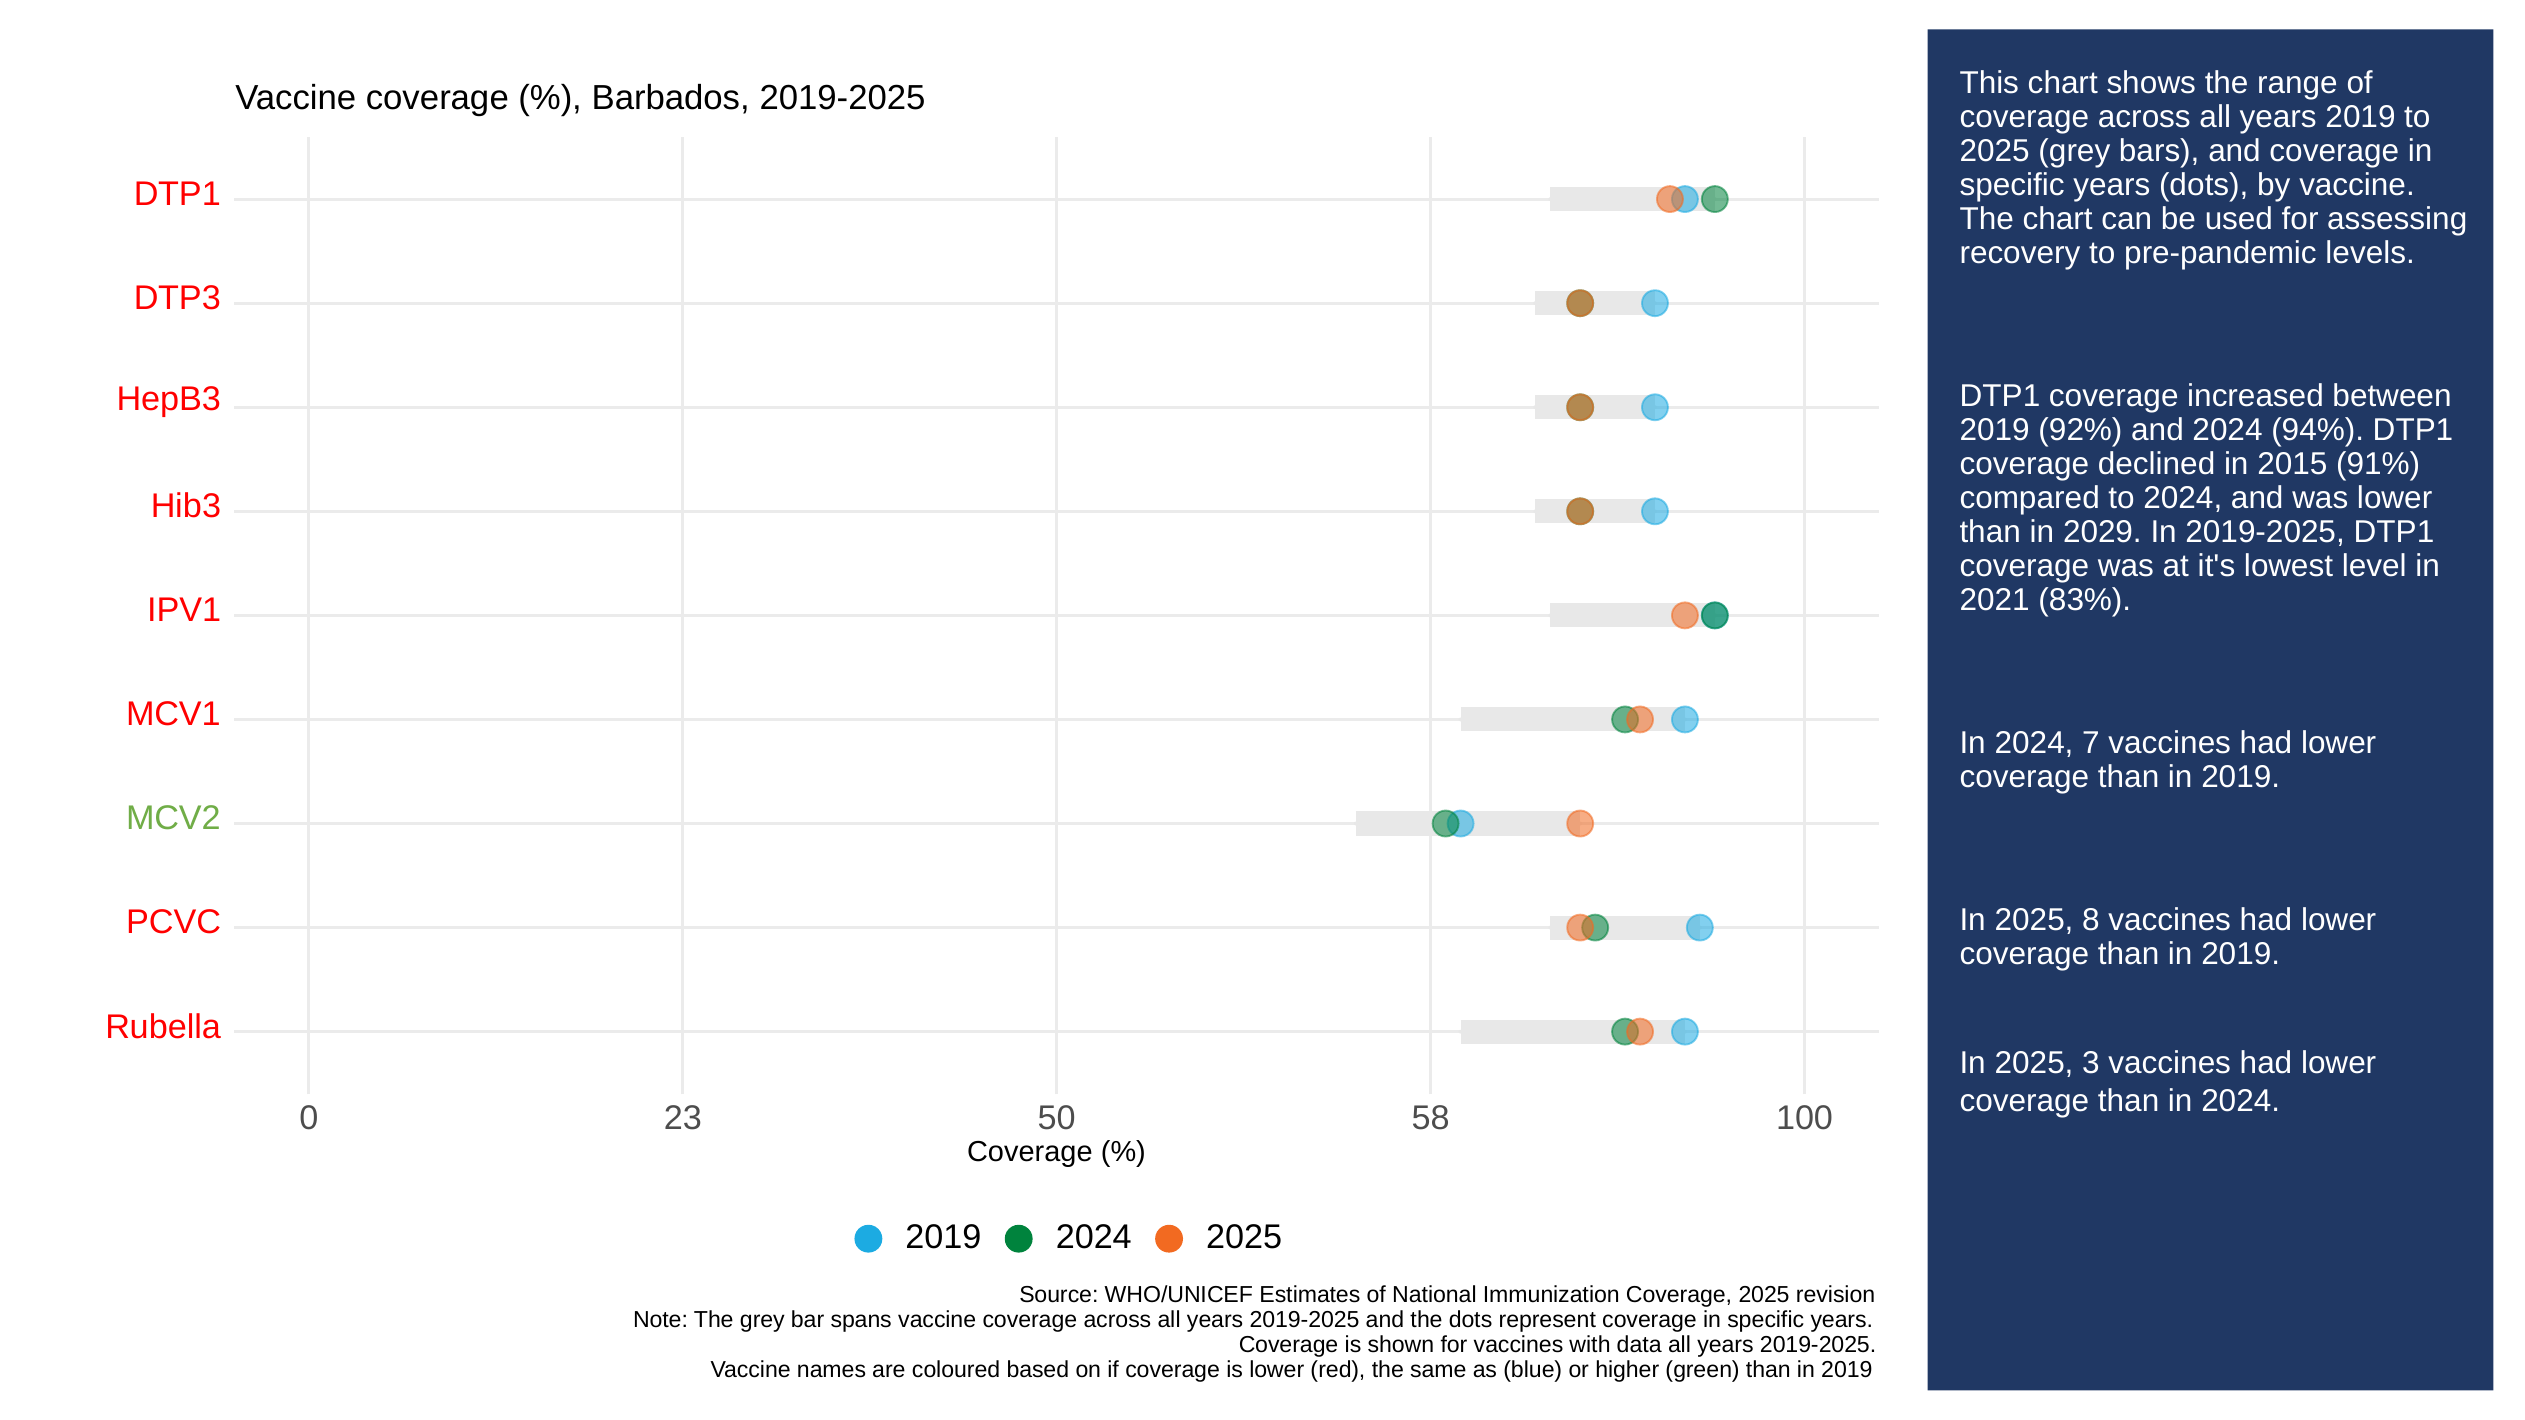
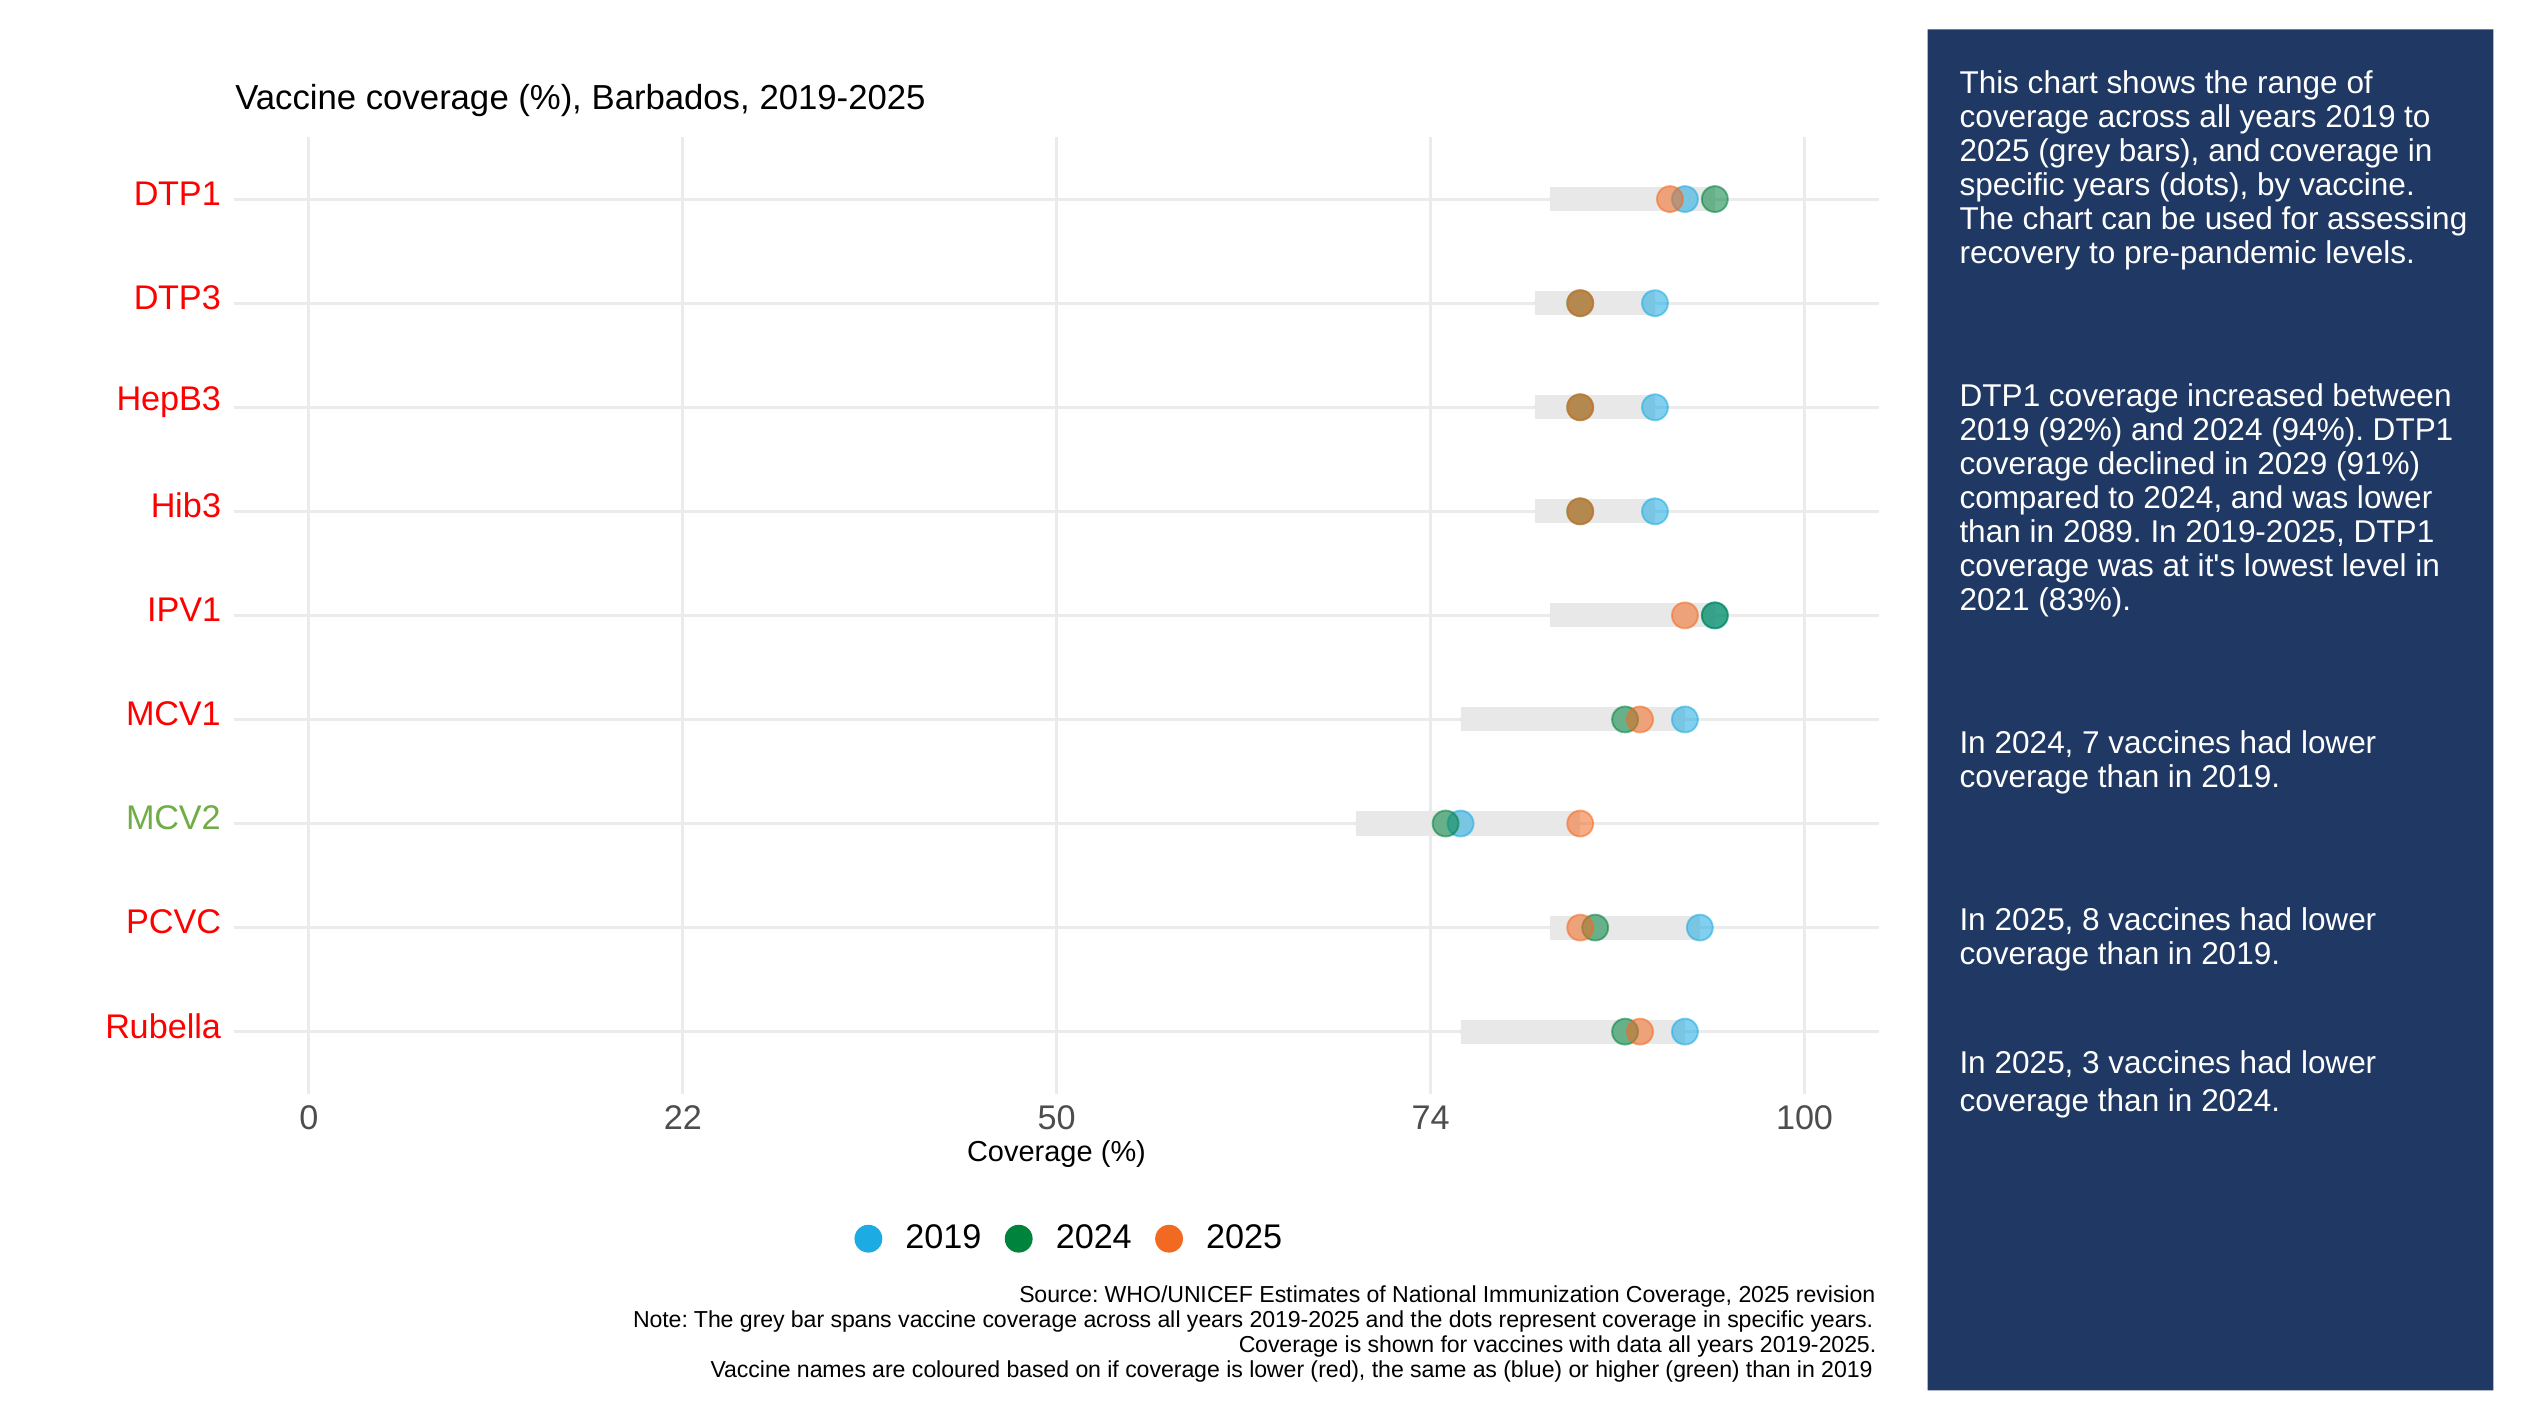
2015: 2015 -> 2029 (2292, 464)
2029: 2029 -> 2089 (2102, 532)
23: 23 -> 22 (683, 1118)
58: 58 -> 74 (1431, 1118)
